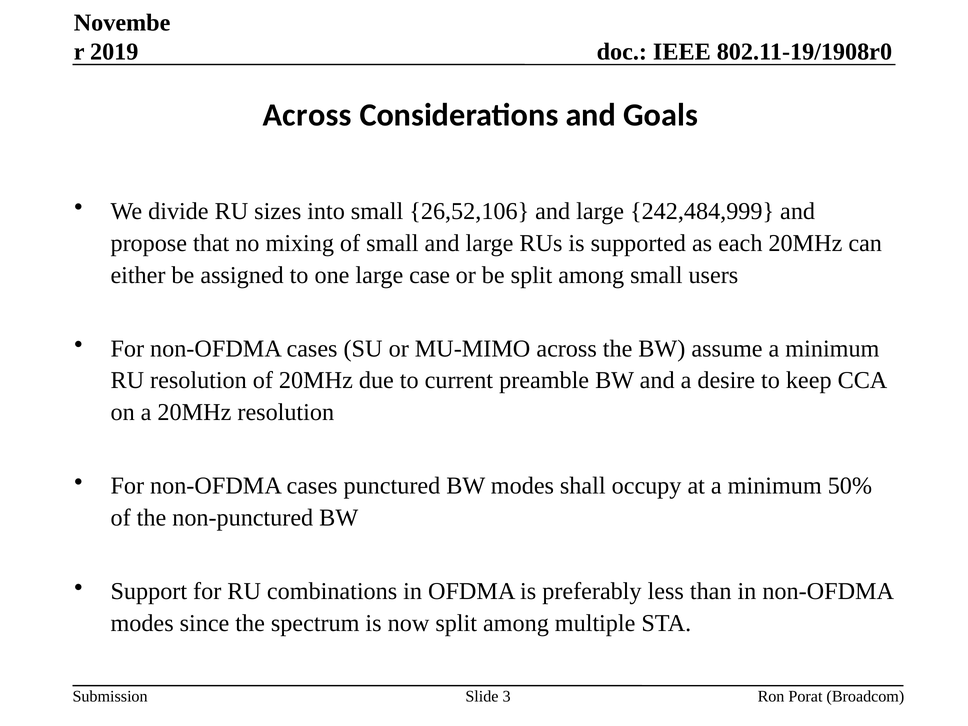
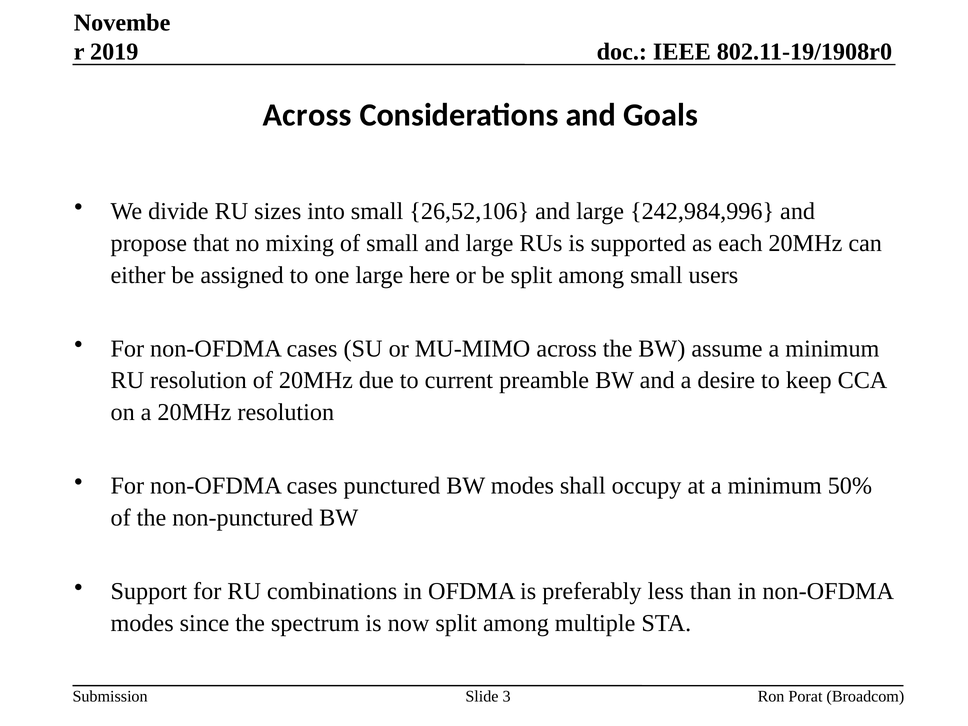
242,484,999: 242,484,999 -> 242,984,996 (702, 211)
case: case -> here (430, 275)
